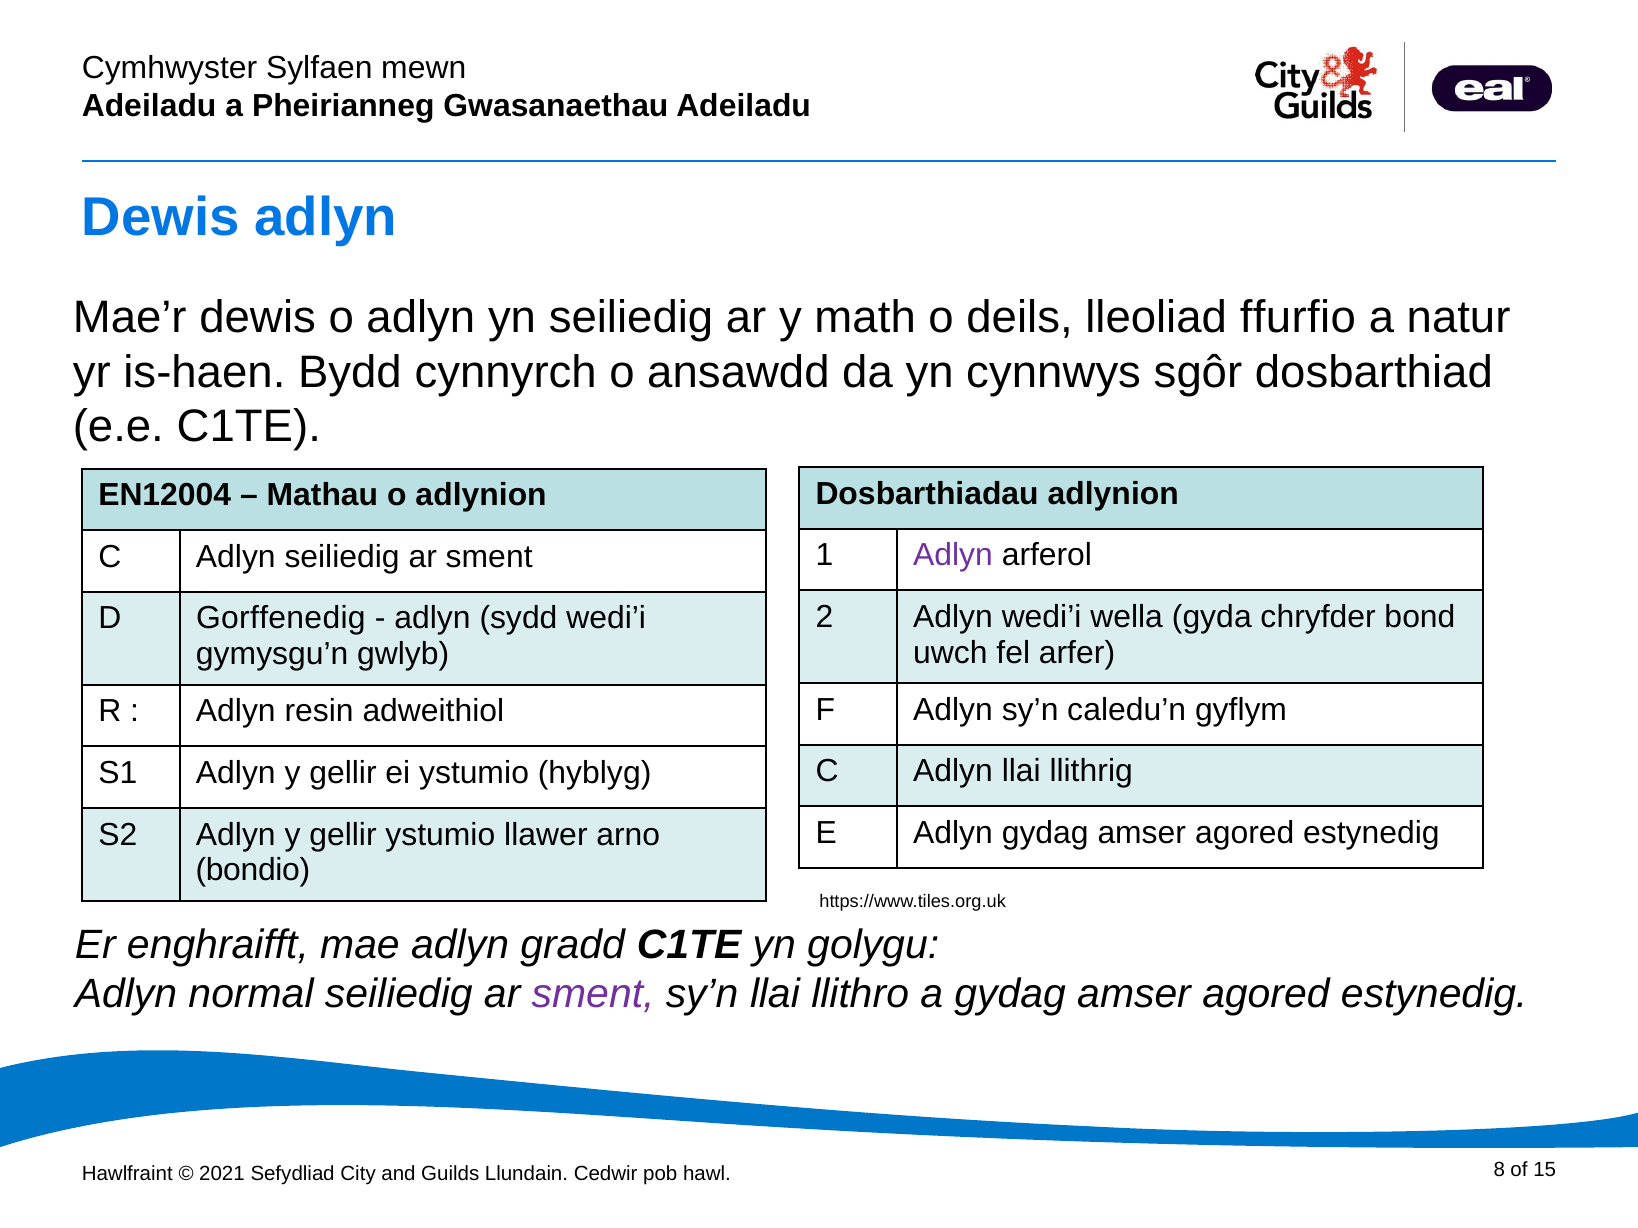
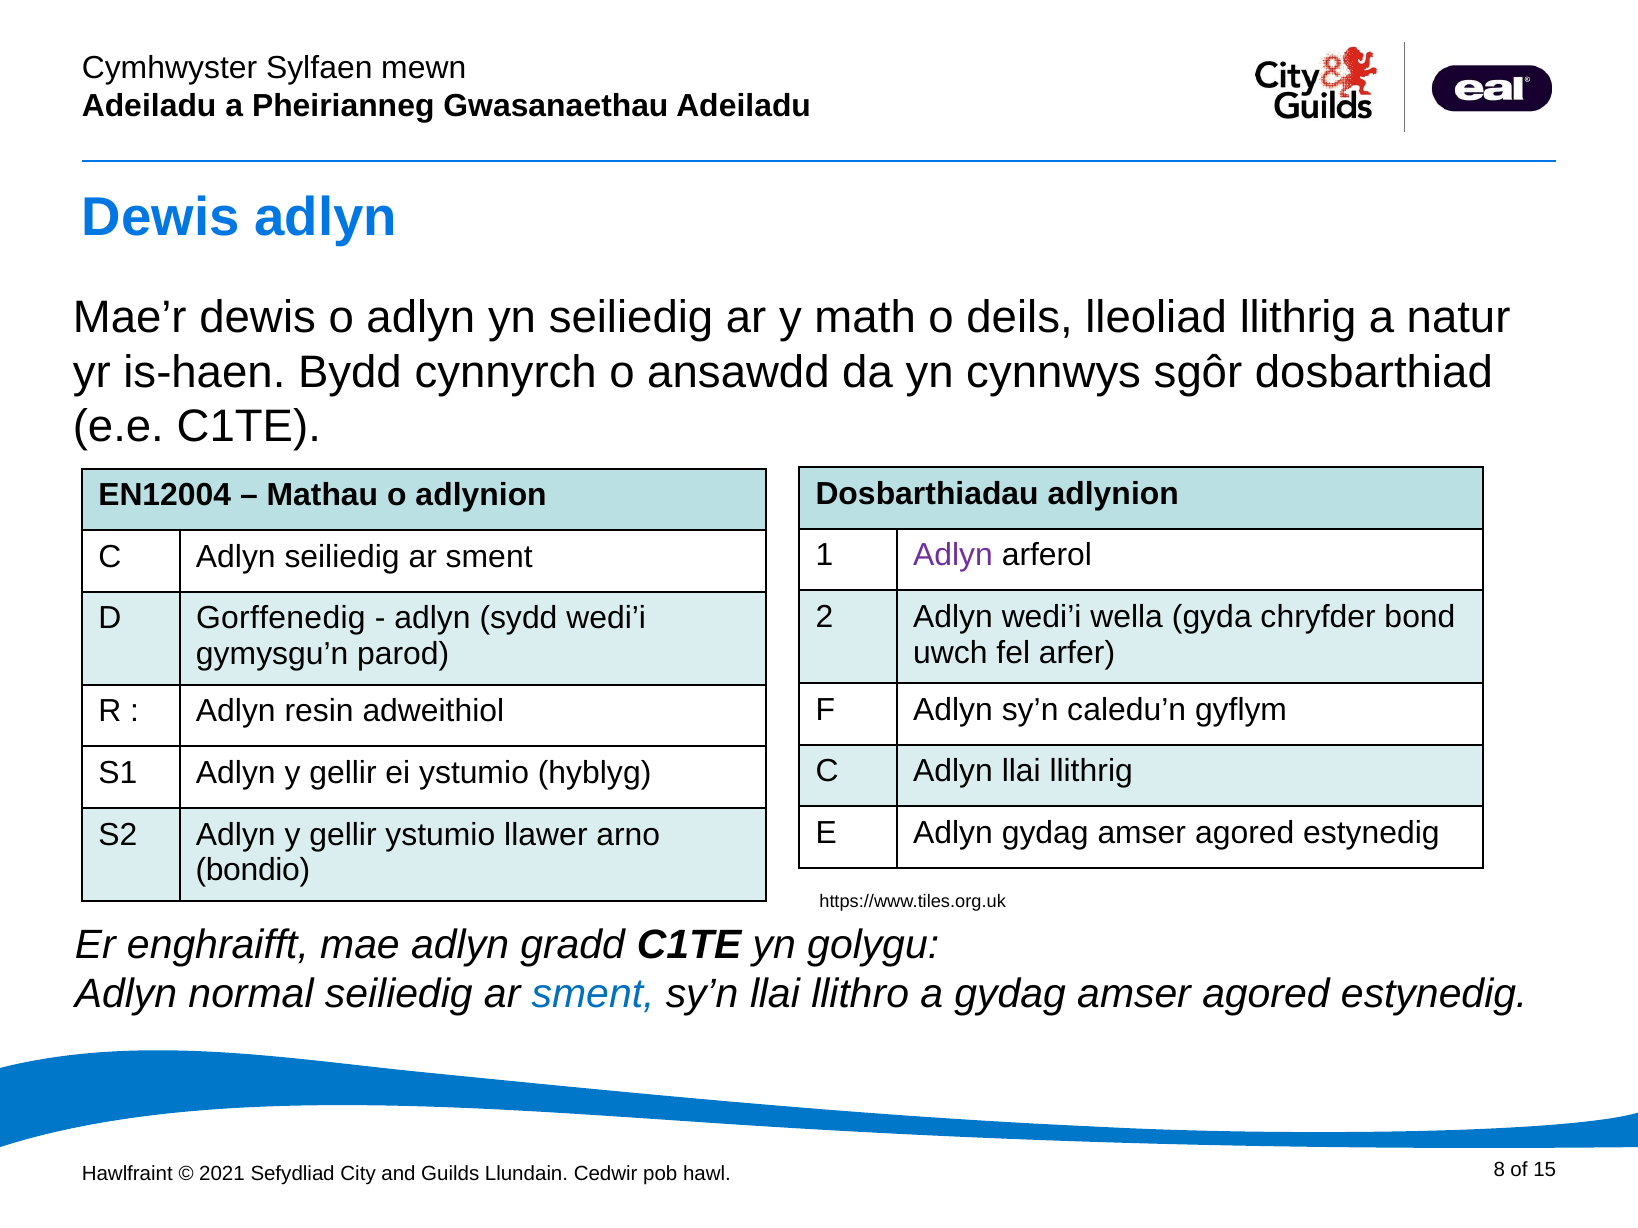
lleoliad ffurfio: ffurfio -> llithrig (1298, 318)
gwlyb: gwlyb -> parod (403, 654)
sment colour: purple -> blue (593, 995)
